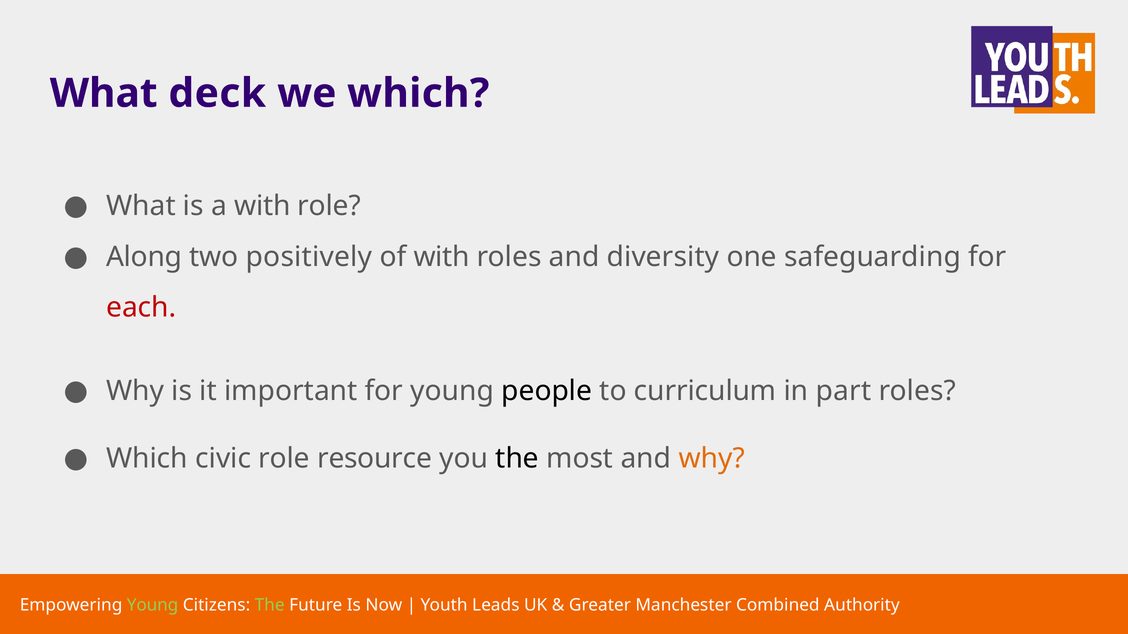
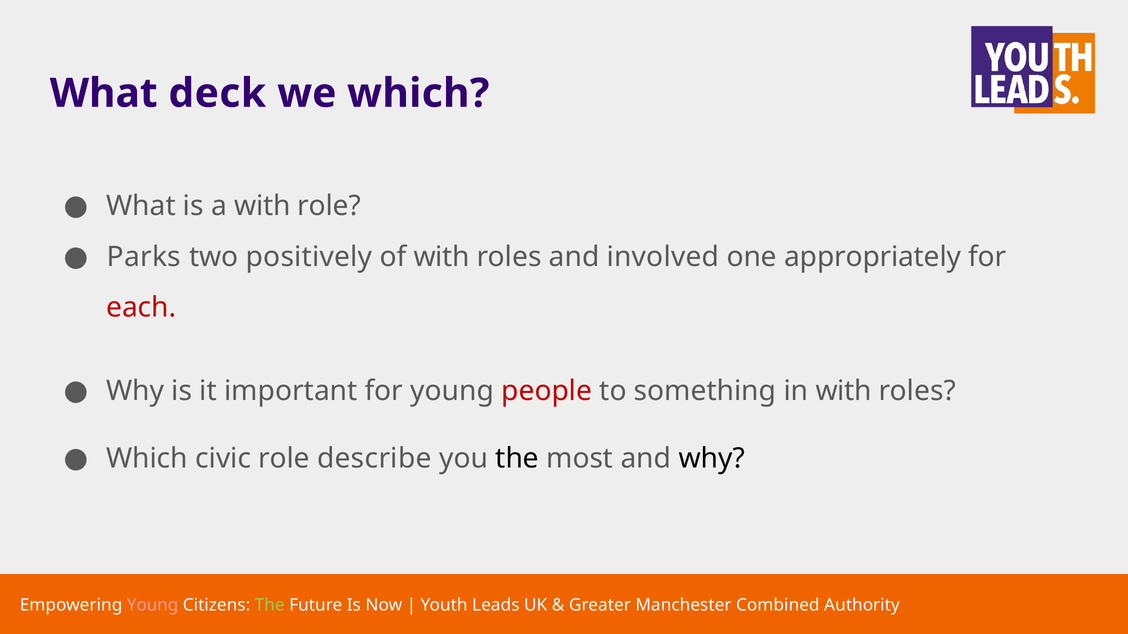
Along: Along -> Parks (144, 257)
diversity: diversity -> involved (663, 257)
safeguarding: safeguarding -> appropriately (873, 257)
people colour: black -> red (547, 391)
curriculum: curriculum -> something (705, 391)
in part: part -> with (844, 391)
resource: resource -> describe (374, 459)
why colour: orange -> black (712, 459)
Young colour: light green -> pink (153, 606)
